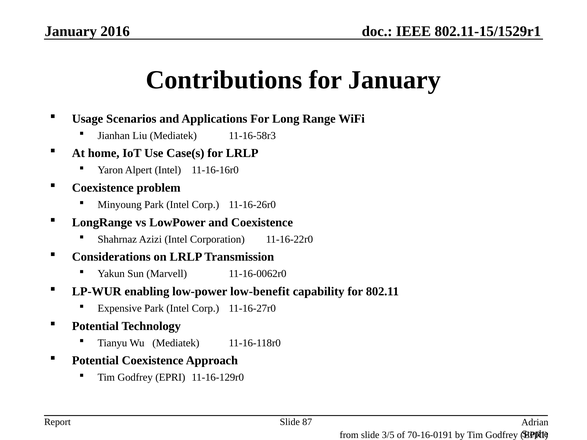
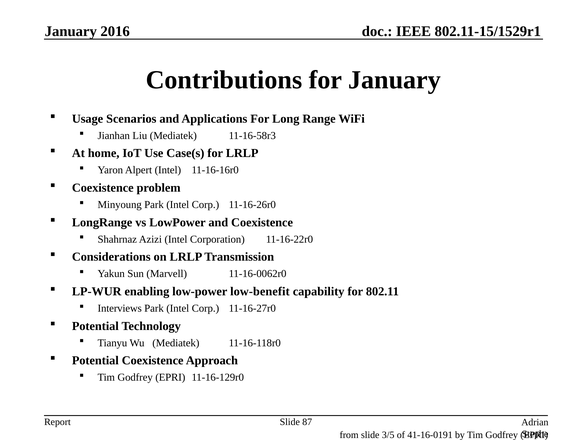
Expensive: Expensive -> Interviews (120, 308)
70-16-0191: 70-16-0191 -> 41-16-0191 (430, 435)
